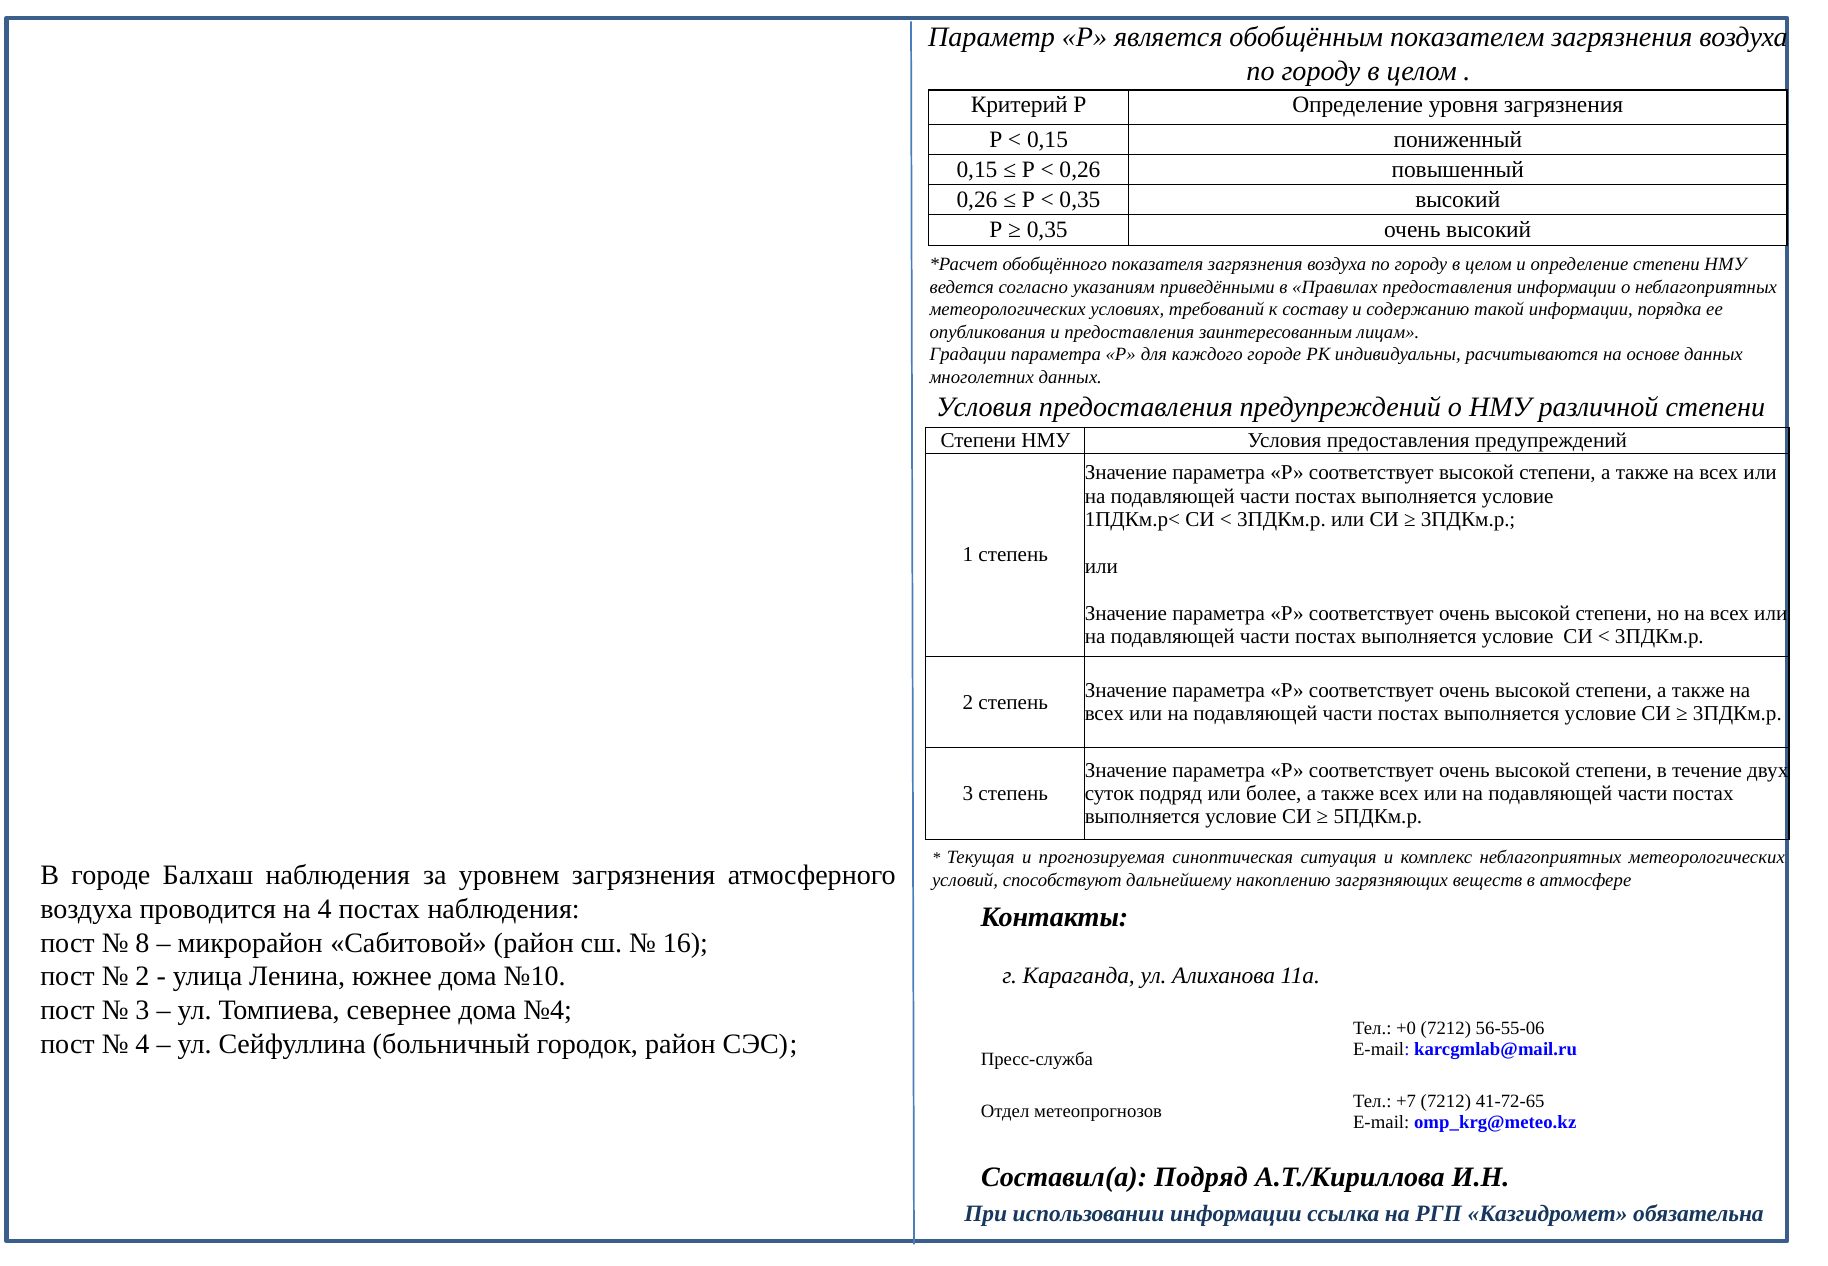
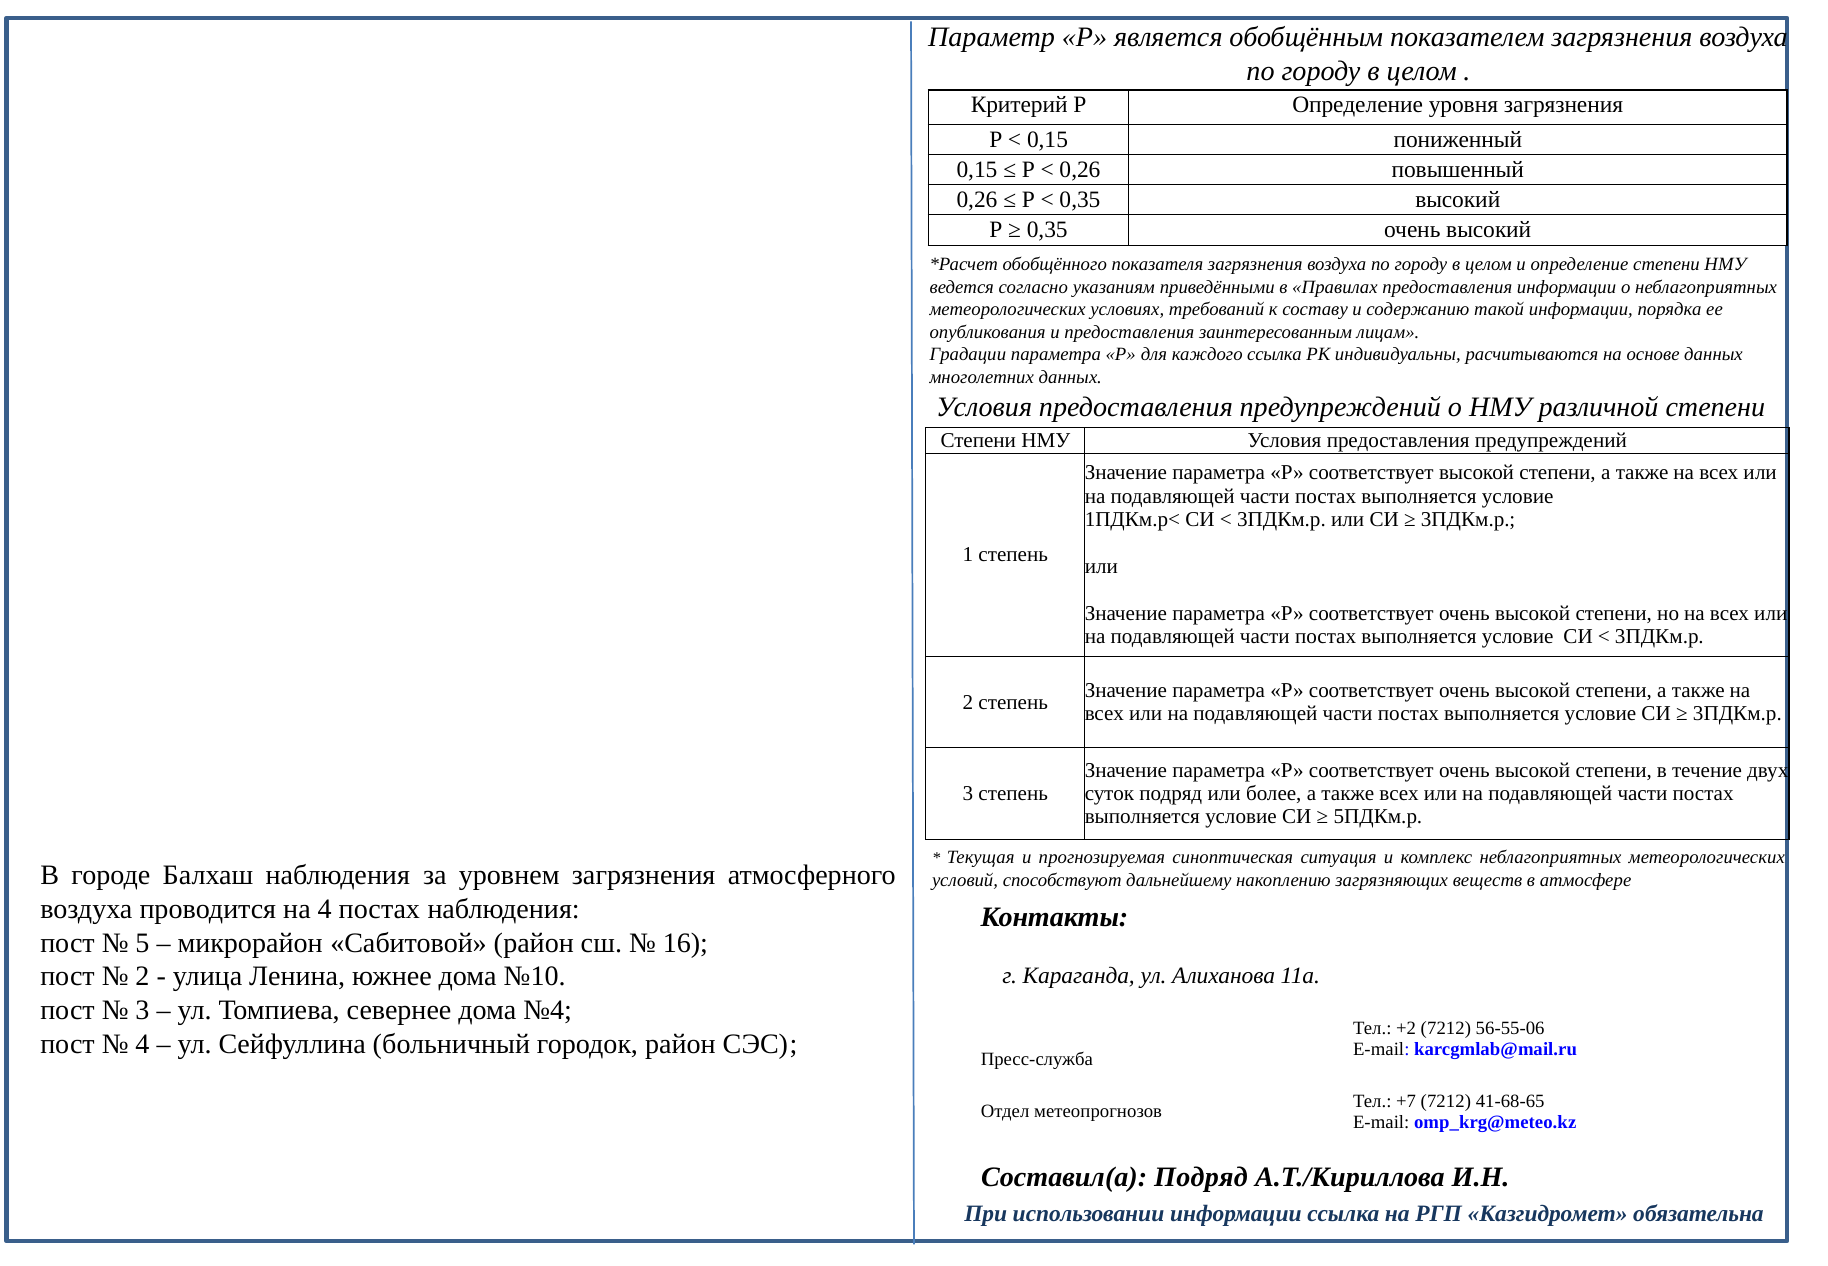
каждого городе: городе -> ссылка (1274, 354)
8: 8 -> 5 (143, 943)
+0: +0 -> +2 (1406, 1028)
41-72-65: 41-72-65 -> 41-68-65 (1510, 1101)
